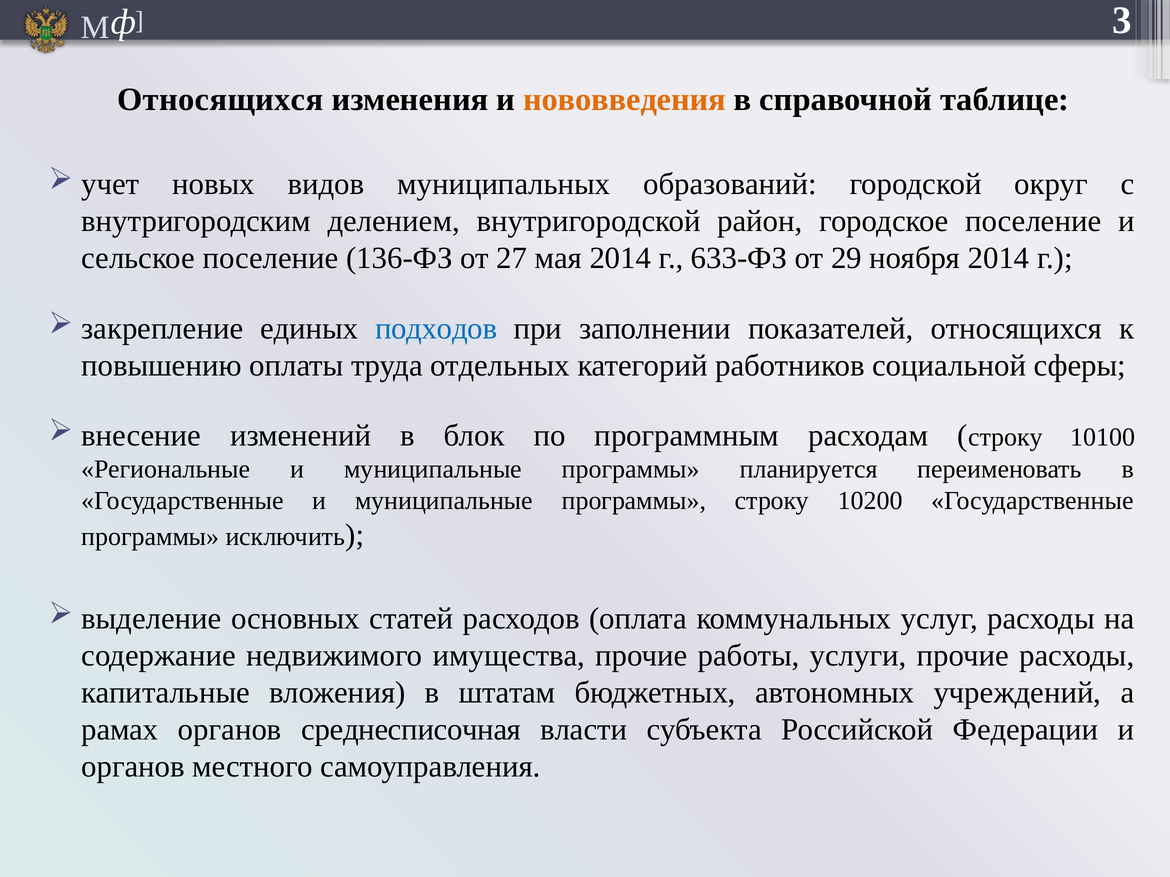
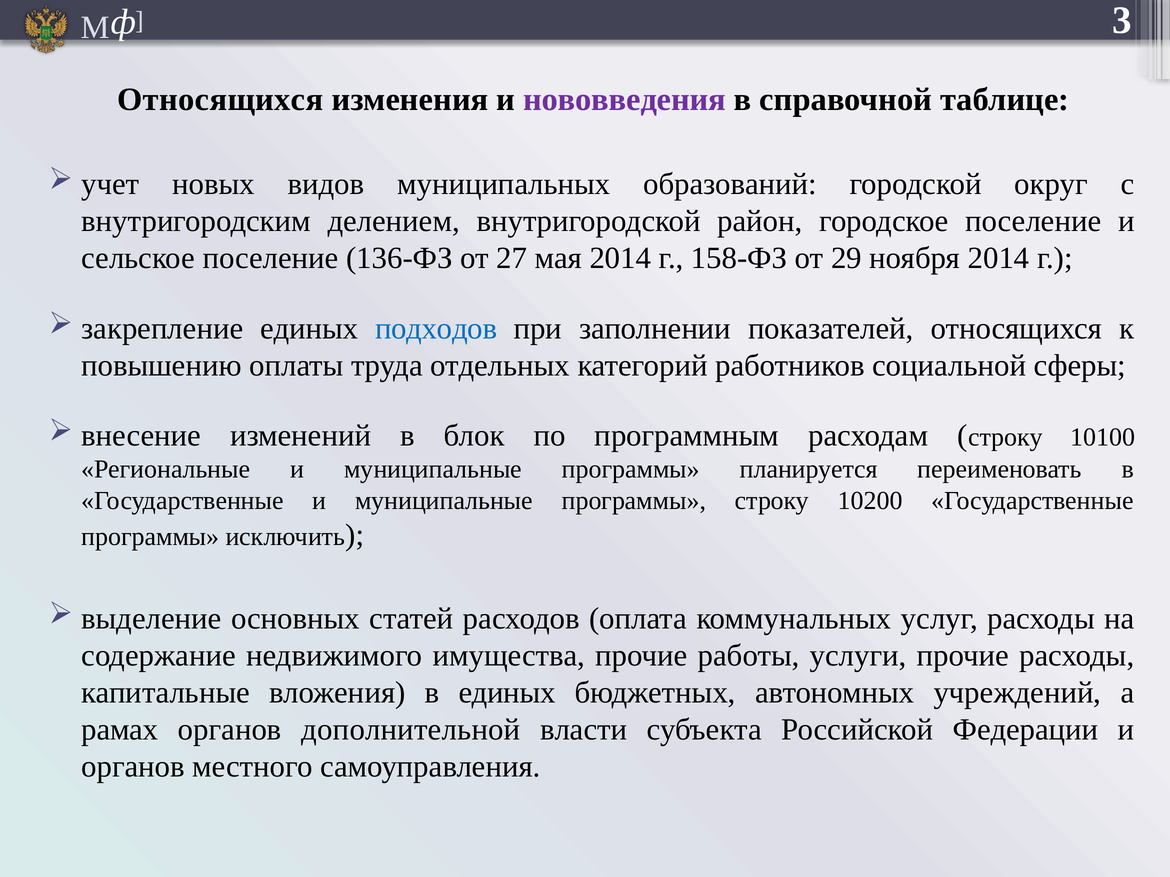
нововведения colour: orange -> purple (625, 99)
633-ФЗ: 633-ФЗ -> 158-ФЗ (739, 258)
в штатам: штатам -> единых (507, 693)
среднесписочная: среднесписочная -> дополнительной (411, 730)
